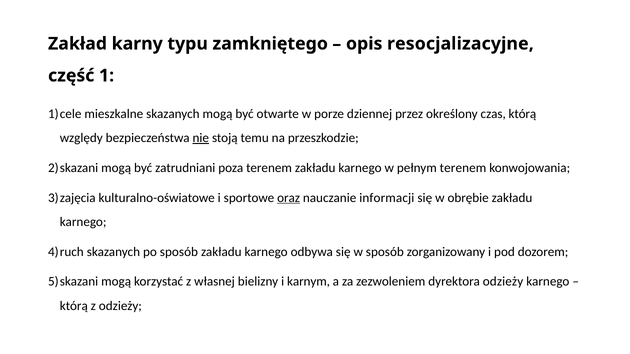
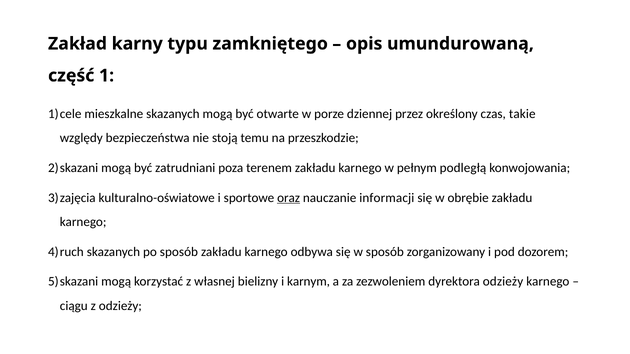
resocjalizacyjne: resocjalizacyjne -> umundurowaną (460, 44)
czas którą: którą -> takie (522, 114)
nie underline: present -> none (201, 138)
pełnym terenem: terenem -> podległą (463, 168)
którą: którą -> ciągu (74, 306)
